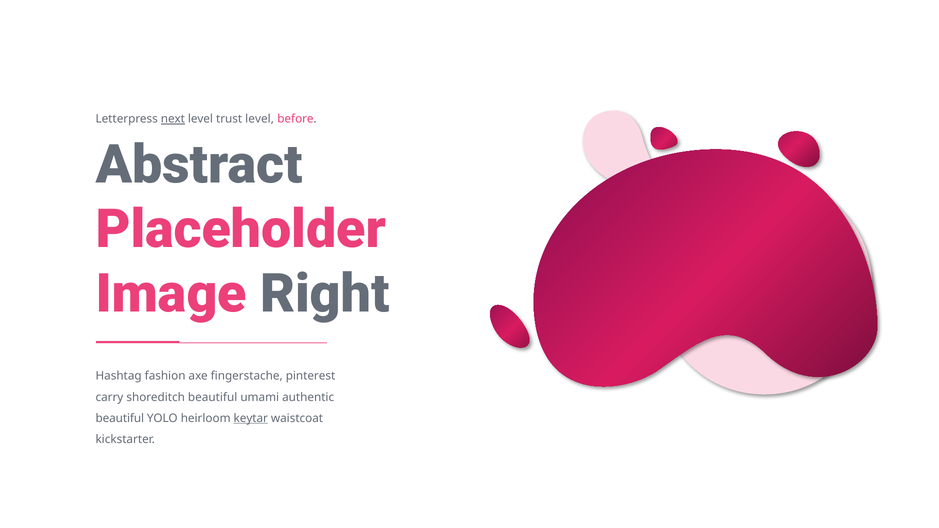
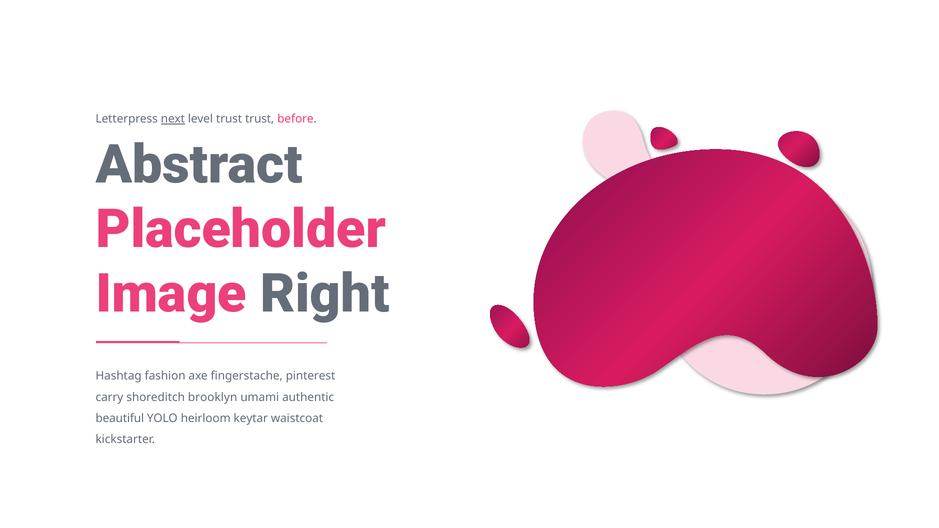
trust level: level -> trust (260, 119)
shoreditch beautiful: beautiful -> brooklyn (213, 397)
keytar underline: present -> none (251, 418)
